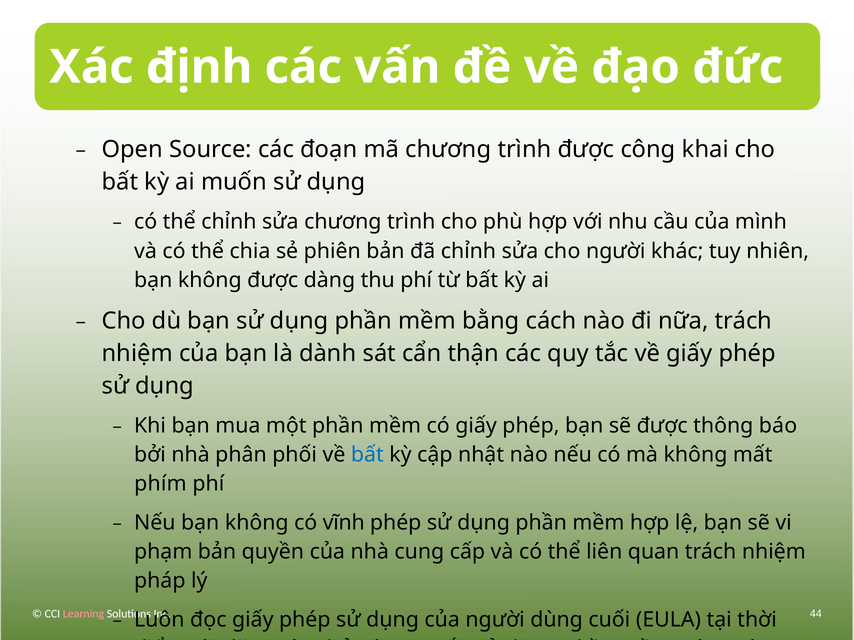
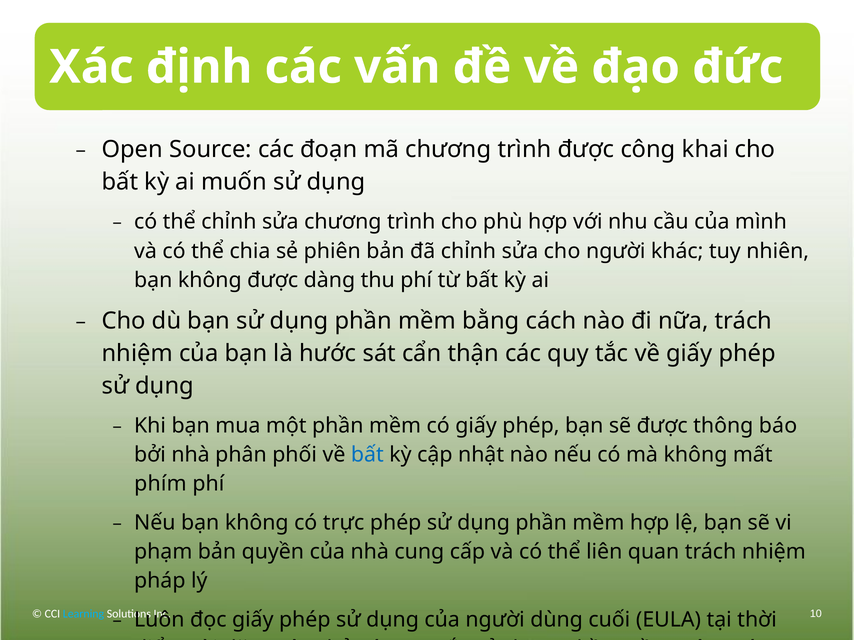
dành: dành -> hước (328, 354)
vĩnh: vĩnh -> trực (344, 523)
Learning colour: pink -> light blue (83, 614)
44: 44 -> 10 (816, 614)
